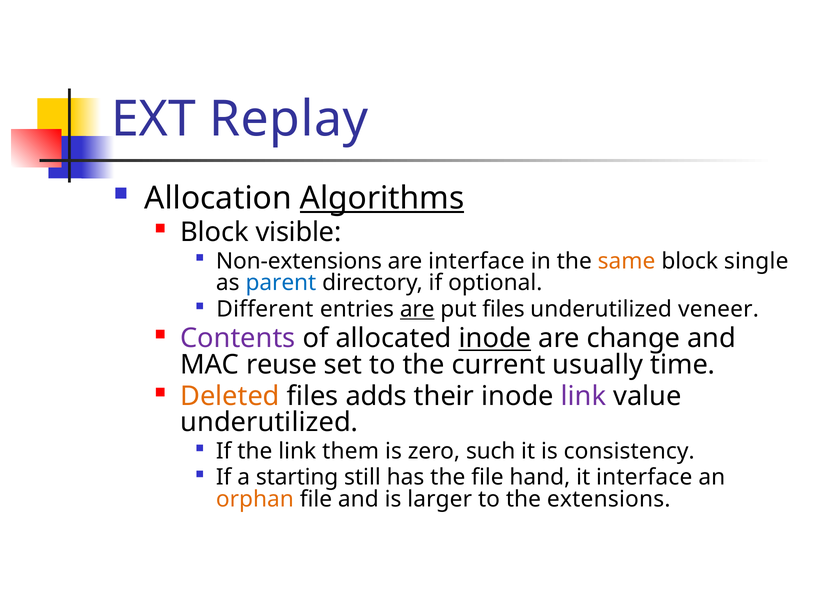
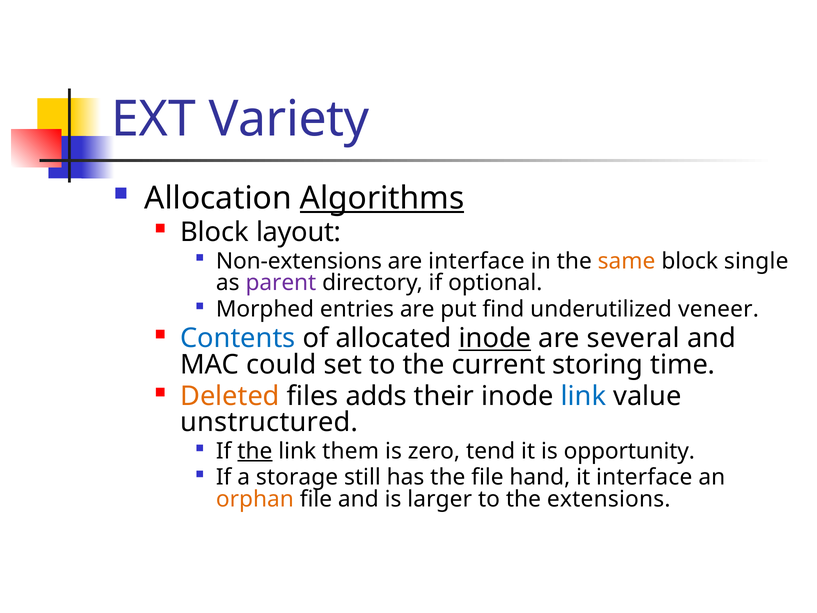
Replay: Replay -> Variety (289, 119)
visible: visible -> layout (299, 232)
parent colour: blue -> purple (281, 283)
Different: Different -> Morphed (265, 309)
are underline: present -> none (417, 309)
put files: files -> find (503, 309)
Contents colour: purple -> blue (238, 338)
change: change -> several (633, 338)
reuse: reuse -> could (281, 364)
usually: usually -> storing (598, 364)
link colour: purple -> blue (583, 396)
underutilized: underutilized -> unstructured (269, 422)
the underline: none -> present (255, 451)
such: such -> tend (491, 451)
consistency: consistency -> opportunity (629, 451)
starting: starting -> storage (297, 477)
